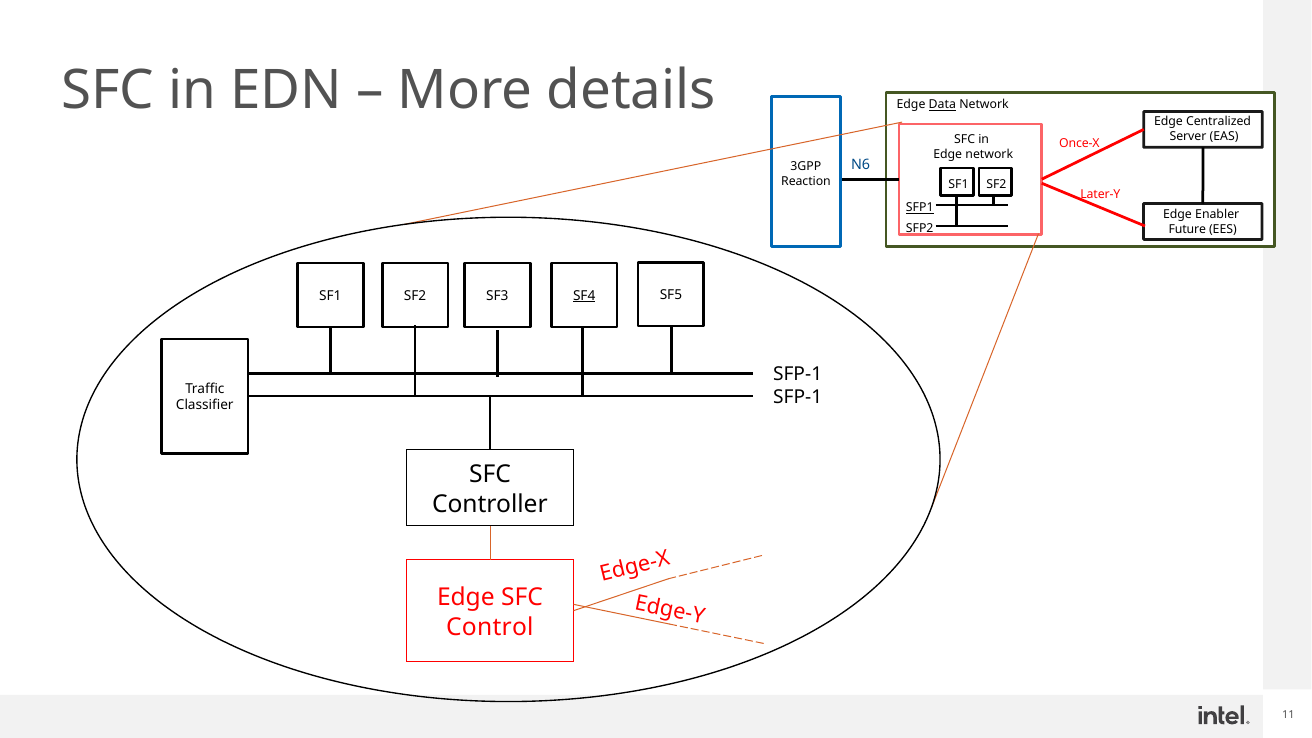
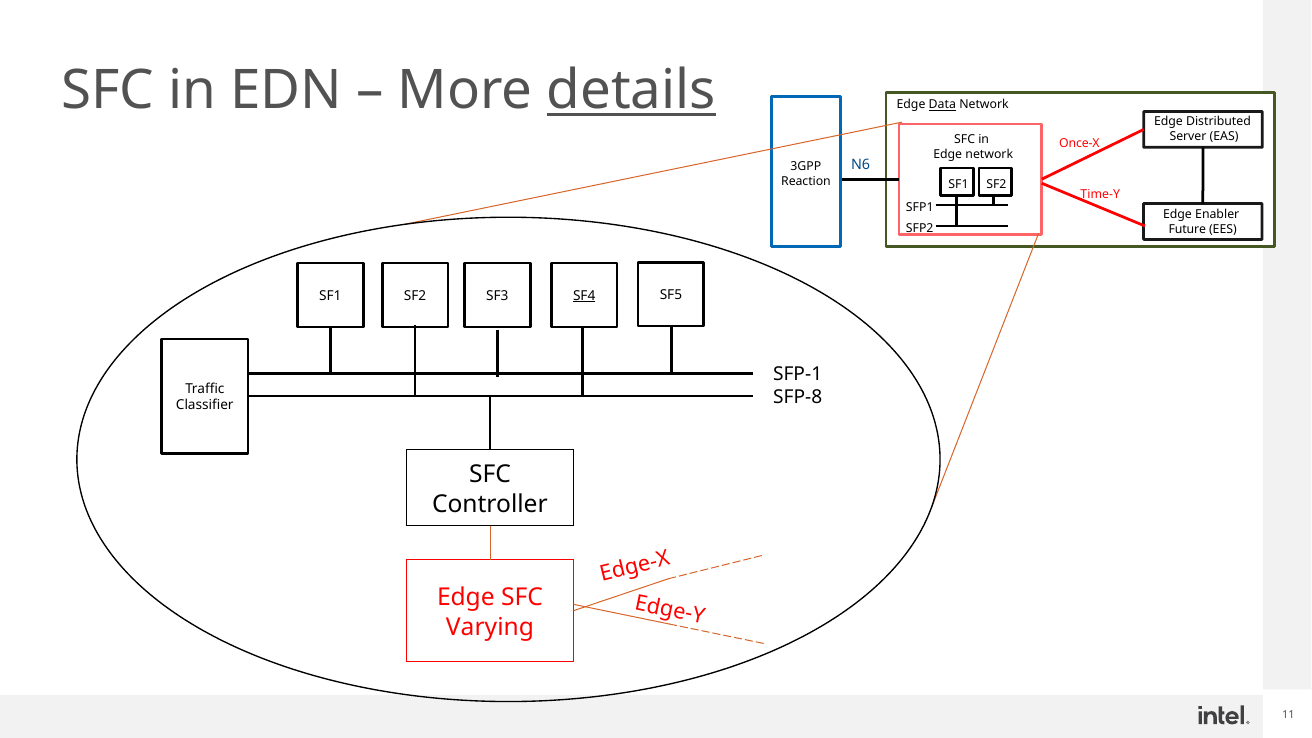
details underline: none -> present (631, 91)
Centralized: Centralized -> Distributed (1218, 122)
Later-Y: Later-Y -> Time-Y (1100, 195)
SFP1 underline: present -> none (920, 208)
SFP-1: SFP-1 -> SFP-8 (798, 397)
Control: Control -> Varying (490, 627)
